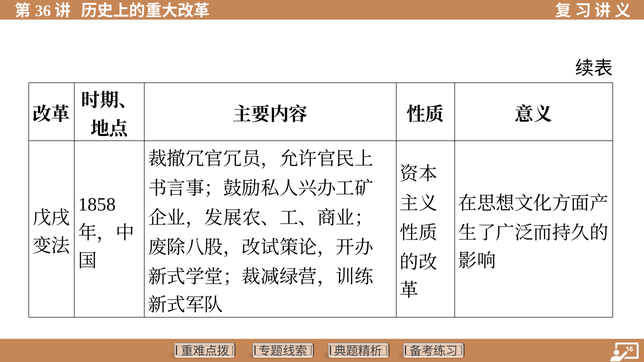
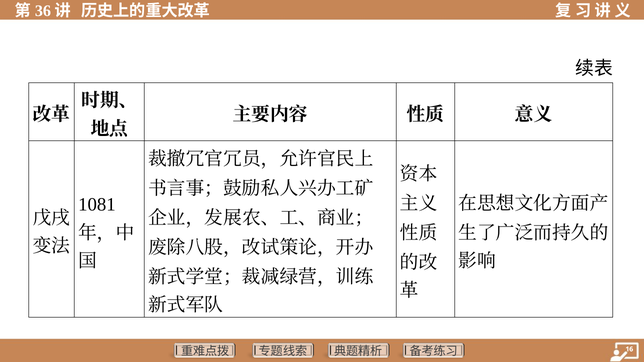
1858: 1858 -> 1081 (97, 205)
